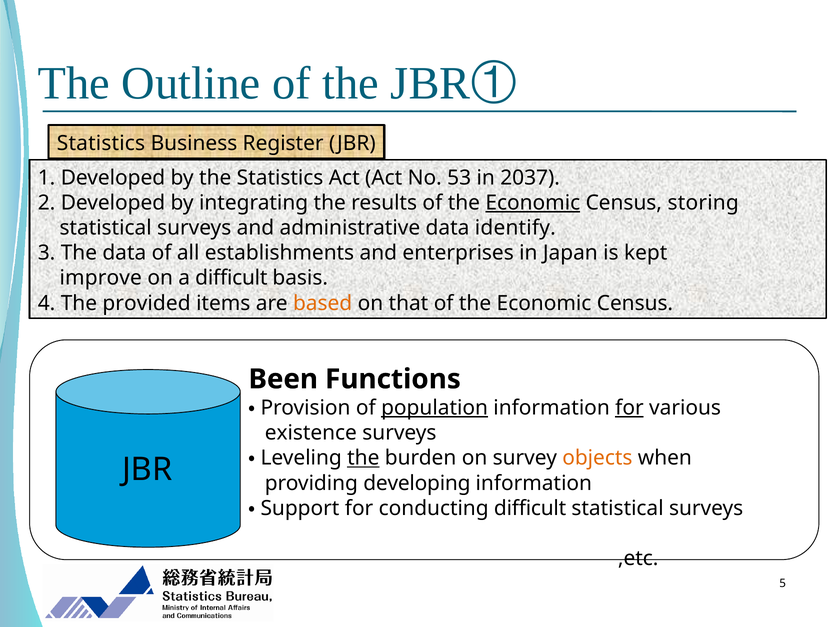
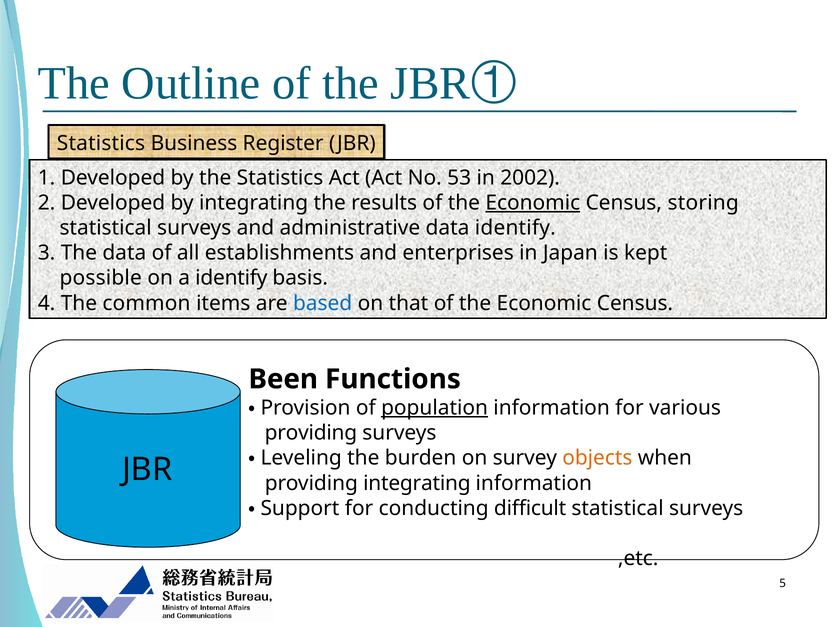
2037: 2037 -> 2002 (530, 178)
improve: improve -> possible (101, 278)
a difficult: difficult -> identify (231, 278)
provided: provided -> common (146, 303)
based colour: orange -> blue (323, 303)
for underline: present -> none (629, 408)
existence: existence -> providing (311, 433)
the underline: present -> none (363, 458)
providing developing: developing -> integrating (417, 483)
